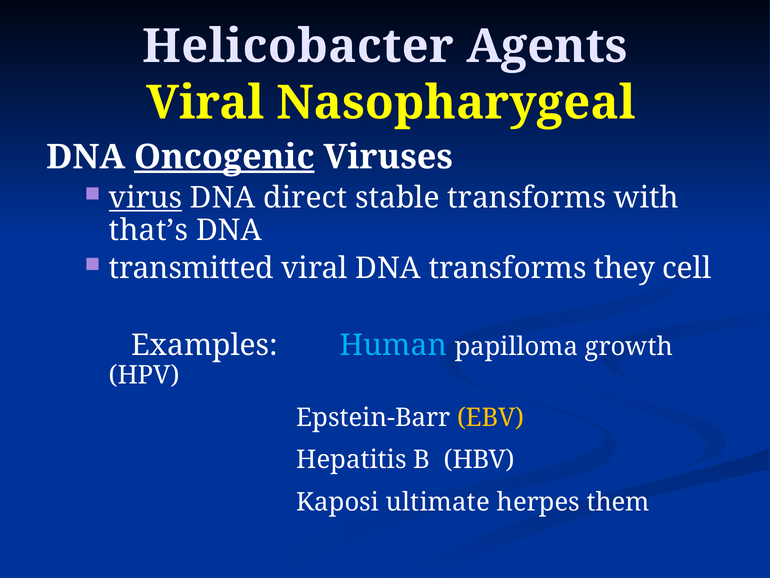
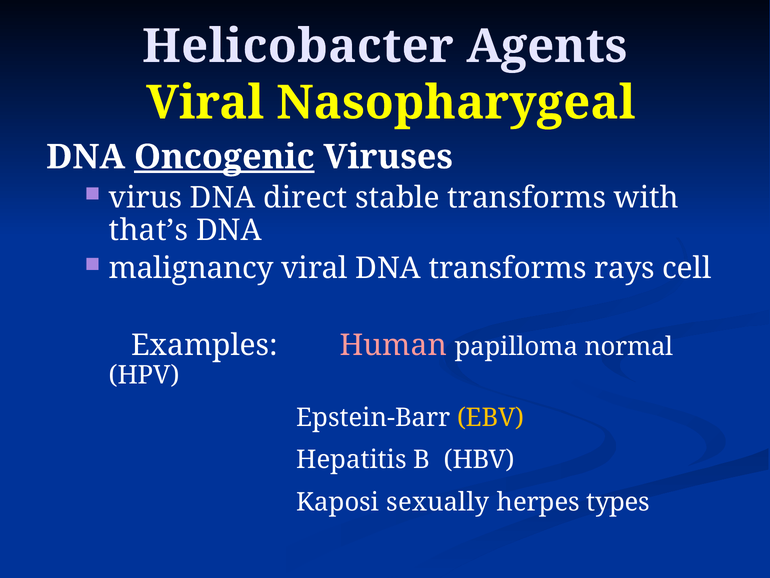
virus underline: present -> none (146, 198)
transmitted: transmitted -> malignancy (191, 268)
they: they -> rays (625, 268)
Human colour: light blue -> pink (393, 345)
growth: growth -> normal (629, 346)
ultimate: ultimate -> sexually (438, 502)
them: them -> types (618, 502)
